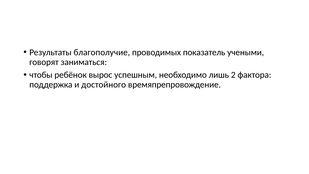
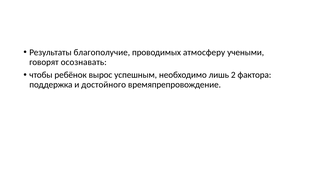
показатель: показатель -> атмосферу (204, 52)
заниматься: заниматься -> осознавать (84, 62)
